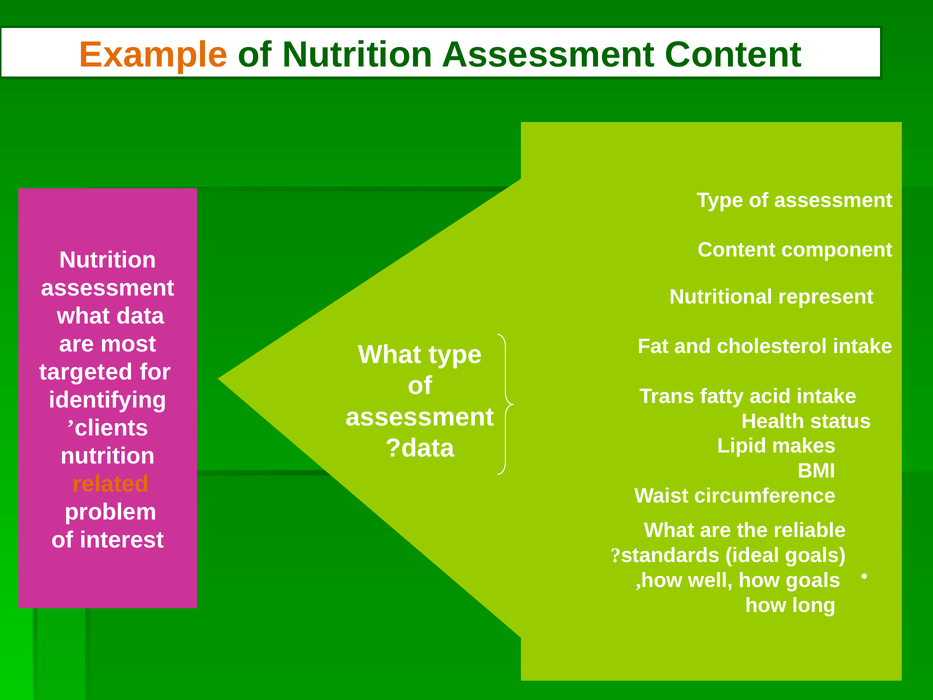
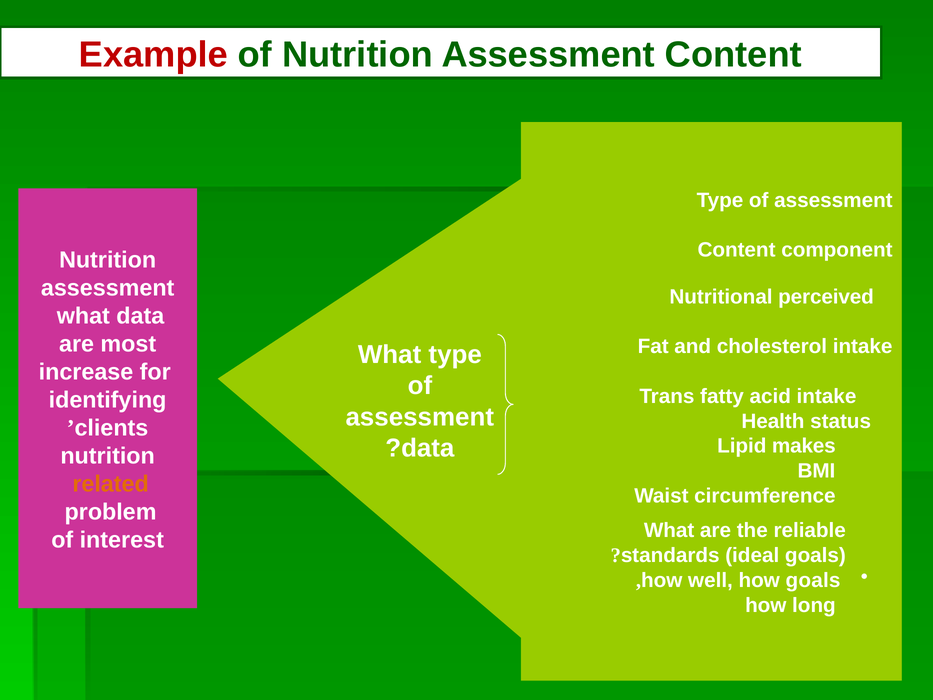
Example colour: orange -> red (153, 55)
represent: represent -> perceived (826, 297)
targeted: targeted -> increase (86, 372)
